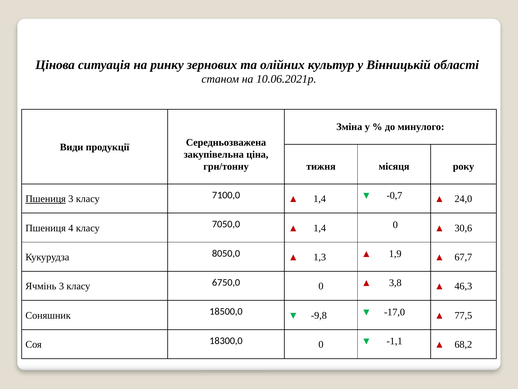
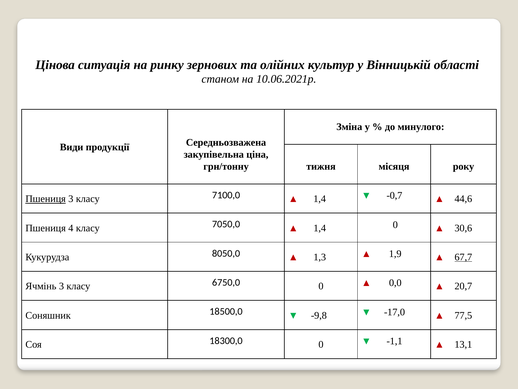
24,0: 24,0 -> 44,6 (463, 199)
67,7 underline: none -> present (463, 257)
3,8: 3,8 -> 0,0 (395, 283)
46,3: 46,3 -> 20,7 (463, 286)
68,2: 68,2 -> 13,1 (463, 344)
